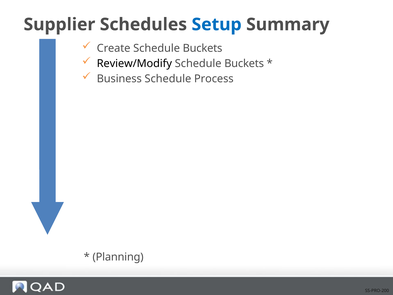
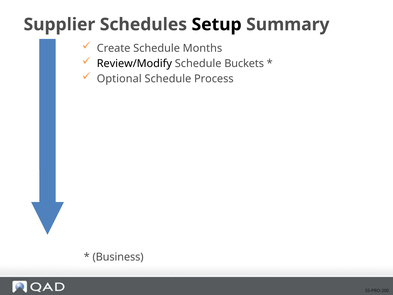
Setup colour: blue -> black (217, 24)
Create Schedule Buckets: Buckets -> Months (202, 48)
Business: Business -> Optional (119, 79)
Planning: Planning -> Business (118, 257)
